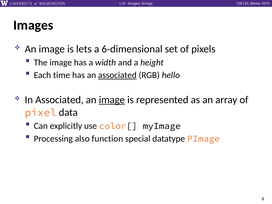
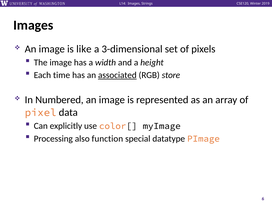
lets: lets -> like (84, 49)
6-dimensional: 6-dimensional -> 3-dimensional (132, 49)
hello: hello -> store (171, 75)
In Associated: Associated -> Numbered (59, 100)
image underline: present -> none (112, 100)
